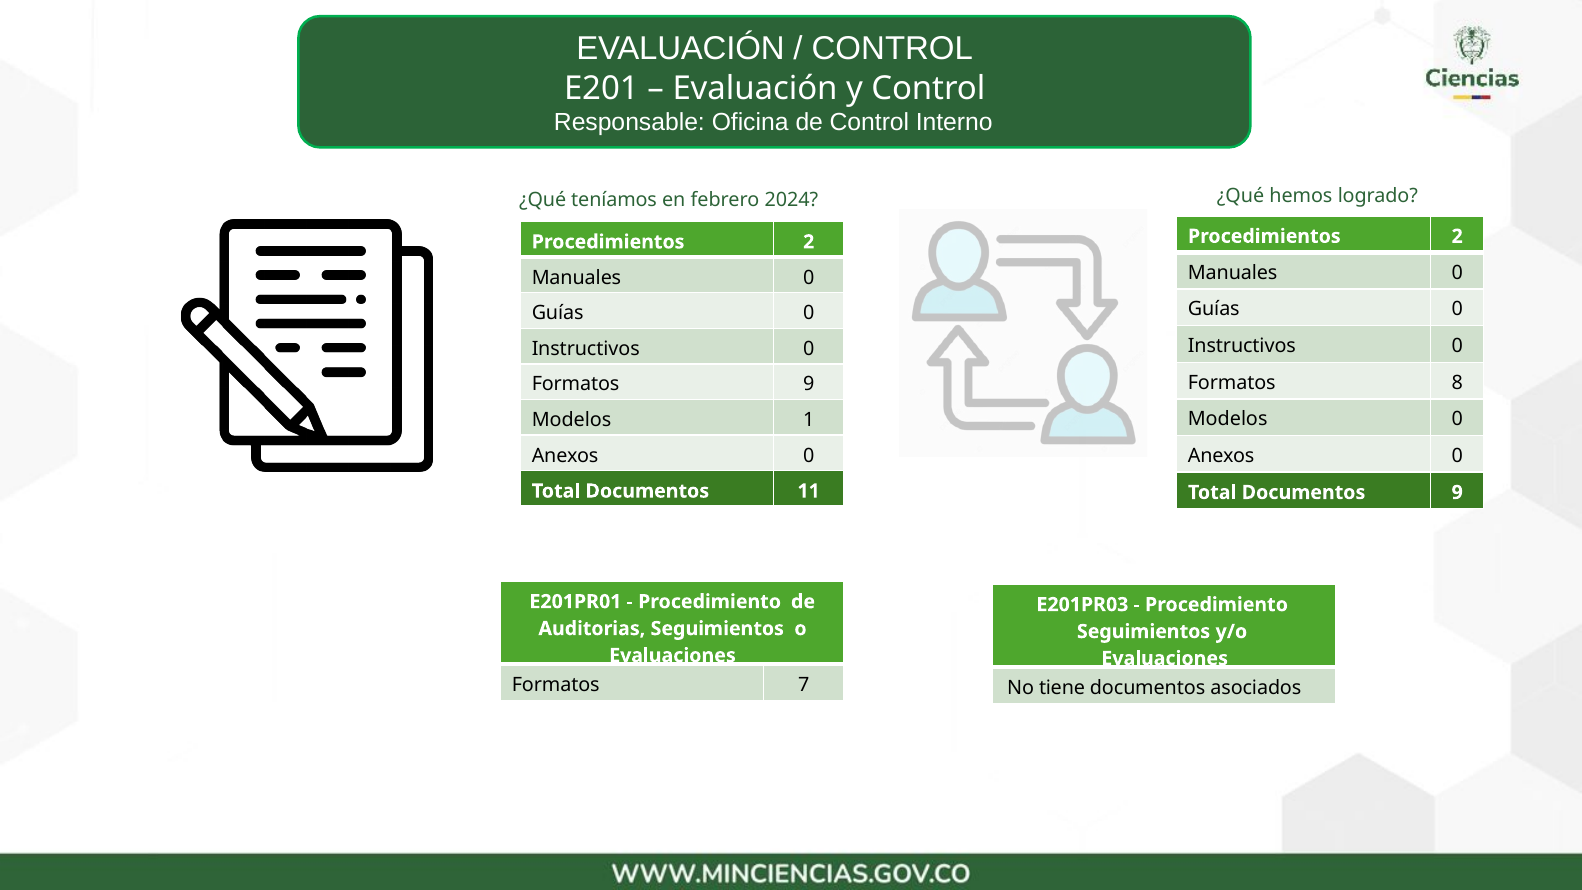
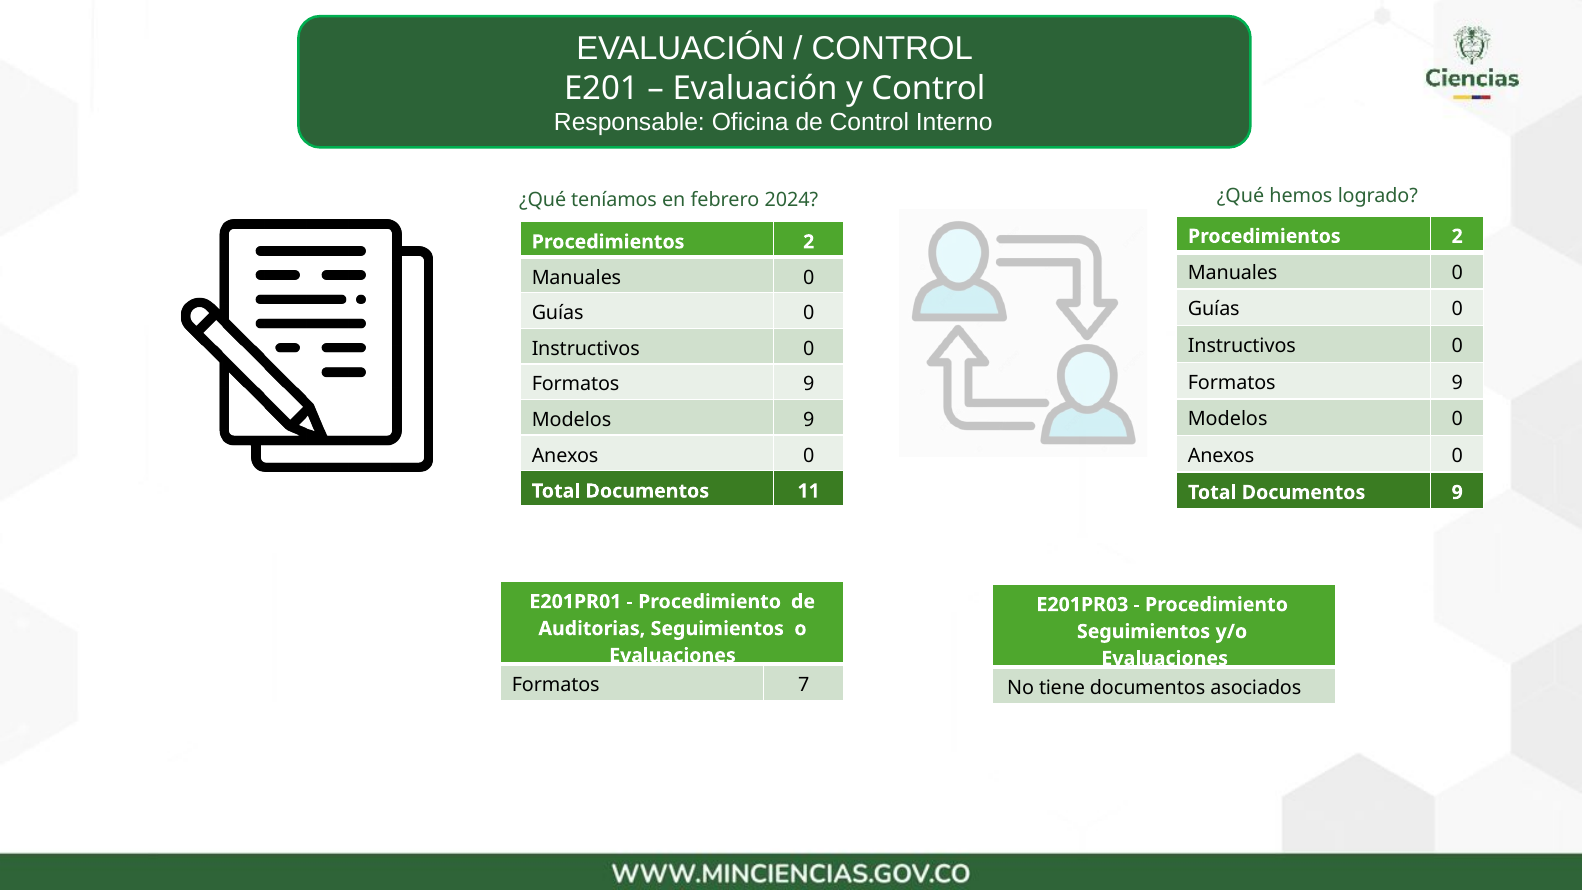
8: 8 -> 9 (1457, 383)
Modelos 1: 1 -> 9 (809, 420)
